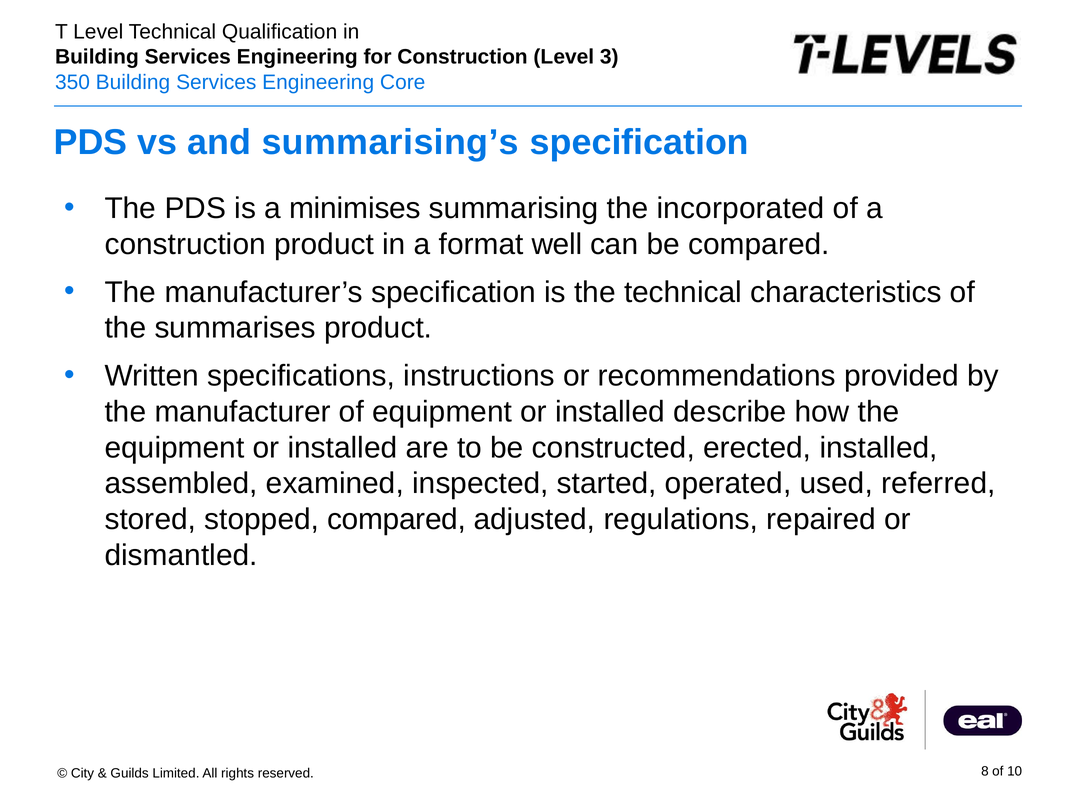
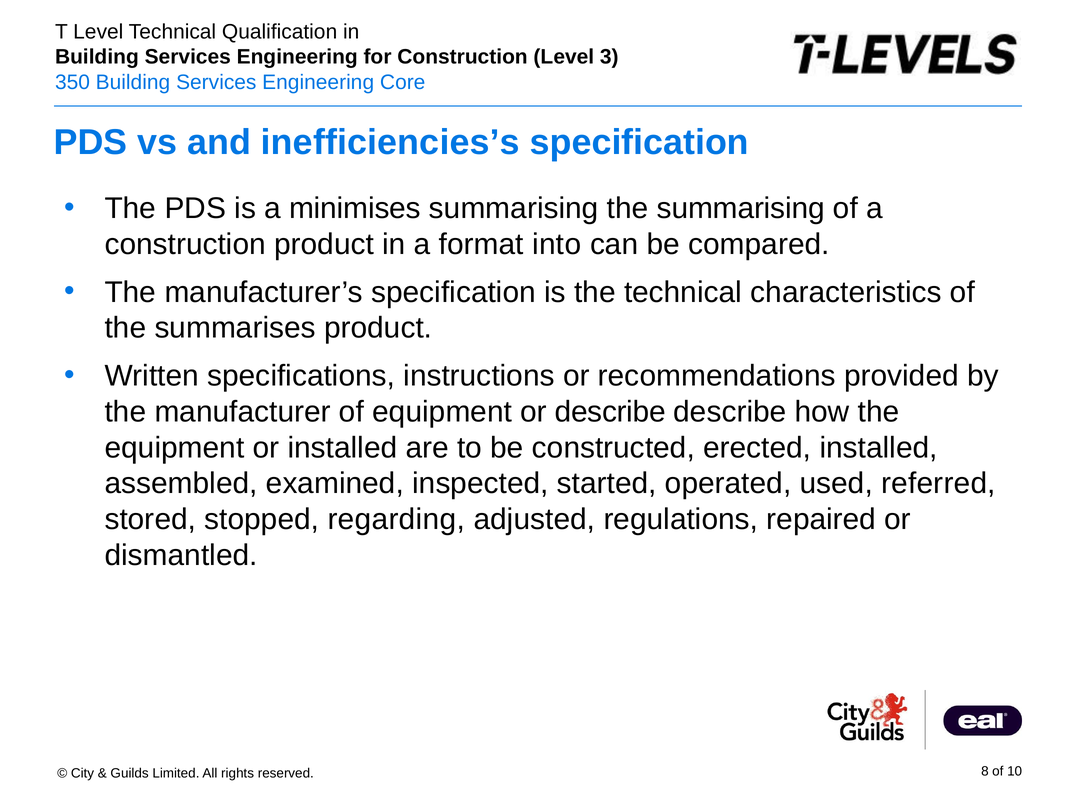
summarising’s: summarising’s -> inefficiencies’s (390, 143)
the incorporated: incorporated -> summarising (741, 209)
well: well -> into (557, 244)
of equipment or installed: installed -> describe (610, 412)
stopped compared: compared -> regarding (396, 519)
